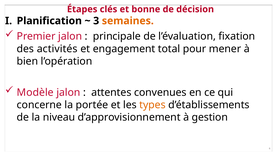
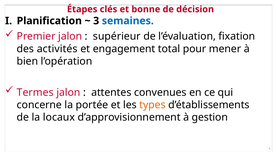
semaines colour: orange -> blue (128, 21)
principale: principale -> supérieur (117, 36)
Modèle: Modèle -> Termes (35, 92)
niveau: niveau -> locaux (59, 117)
